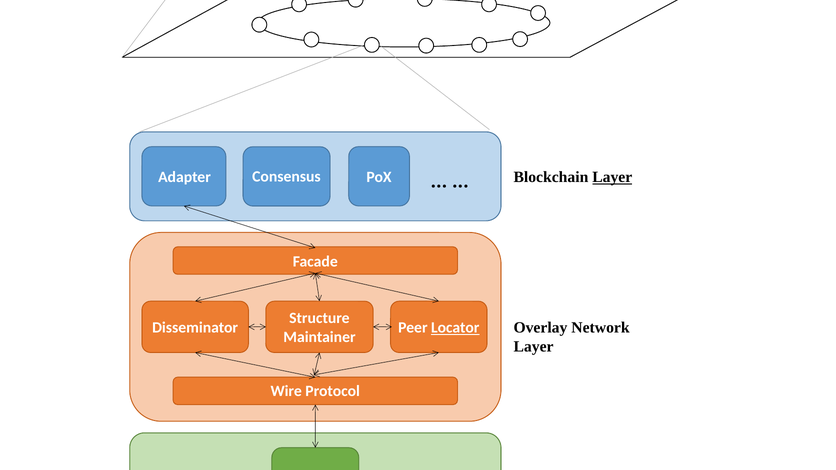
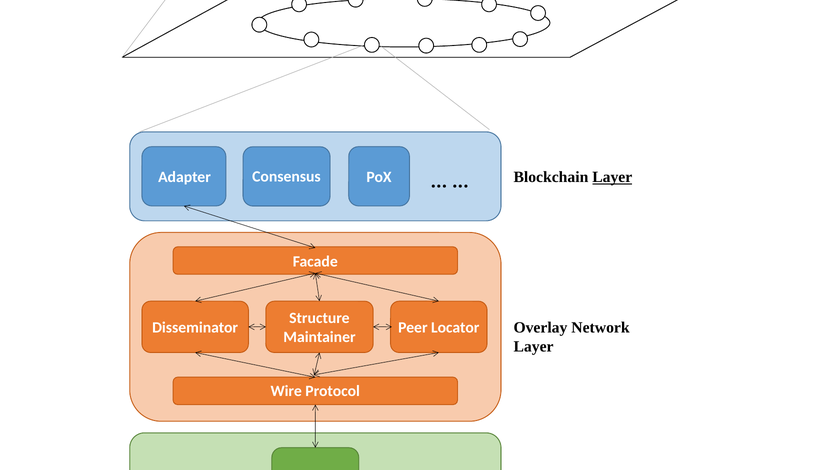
Locator underline: present -> none (455, 328)
